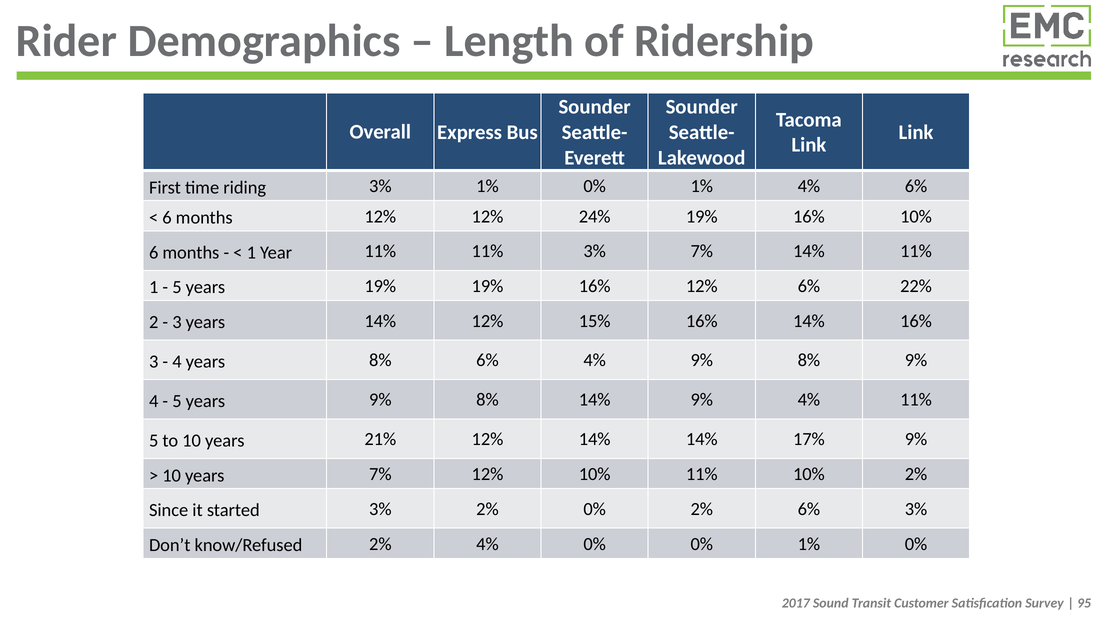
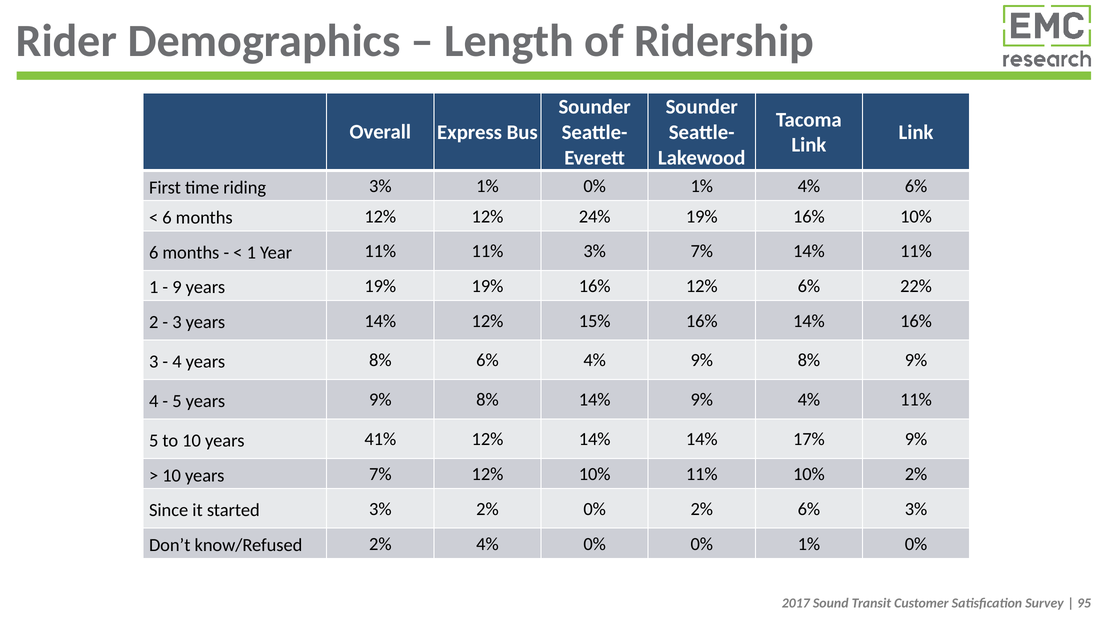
5: 5 -> 9 (177, 287)
21%: 21% -> 41% (380, 440)
